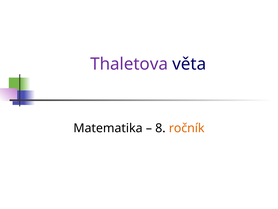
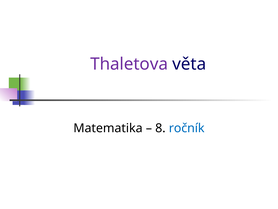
ročník colour: orange -> blue (187, 128)
